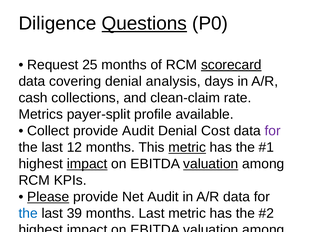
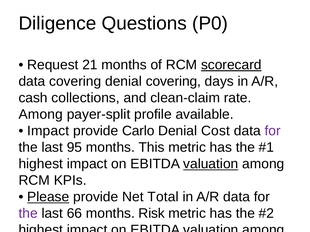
Questions underline: present -> none (144, 24)
25: 25 -> 21 (90, 65)
denial analysis: analysis -> covering (173, 82)
Metrics: Metrics -> Among (41, 115)
Collect: Collect -> Impact (48, 131)
provide Audit: Audit -> Carlo (138, 131)
12: 12 -> 95 (74, 148)
metric underline: present -> none (187, 148)
impact underline: present -> none (87, 164)
Net Audit: Audit -> Total (163, 197)
the colour: blue -> purple (28, 214)
39: 39 -> 66 (74, 214)
months Last: Last -> Risk (152, 214)
